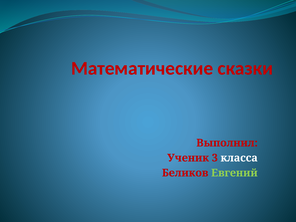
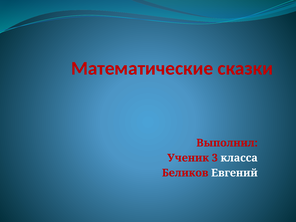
Евгений colour: light green -> white (234, 173)
